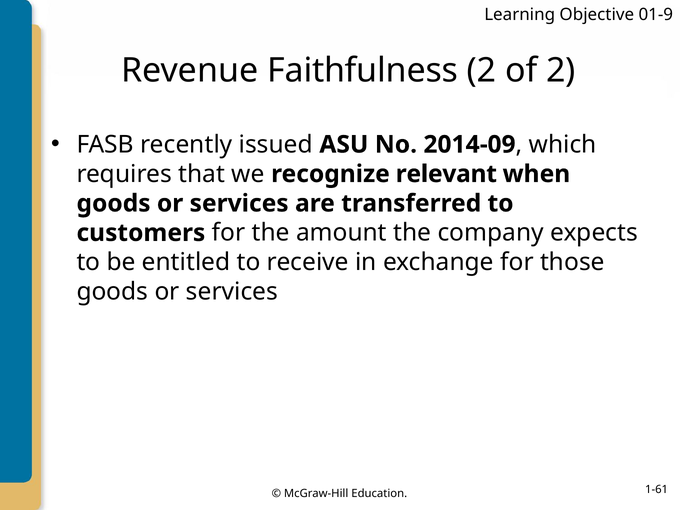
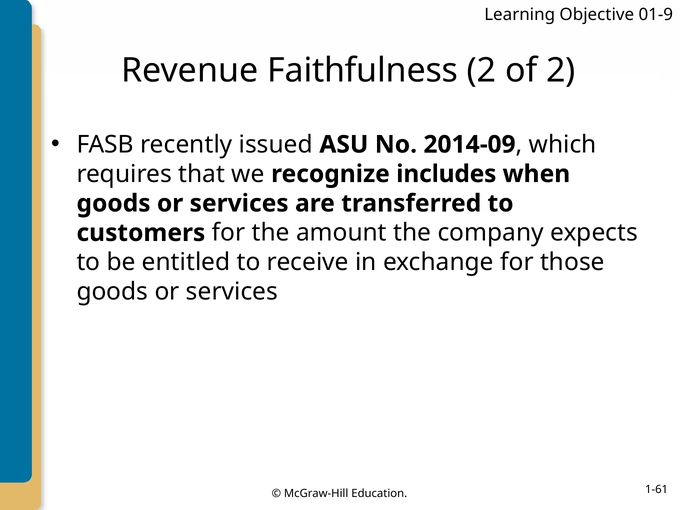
relevant: relevant -> includes (446, 174)
